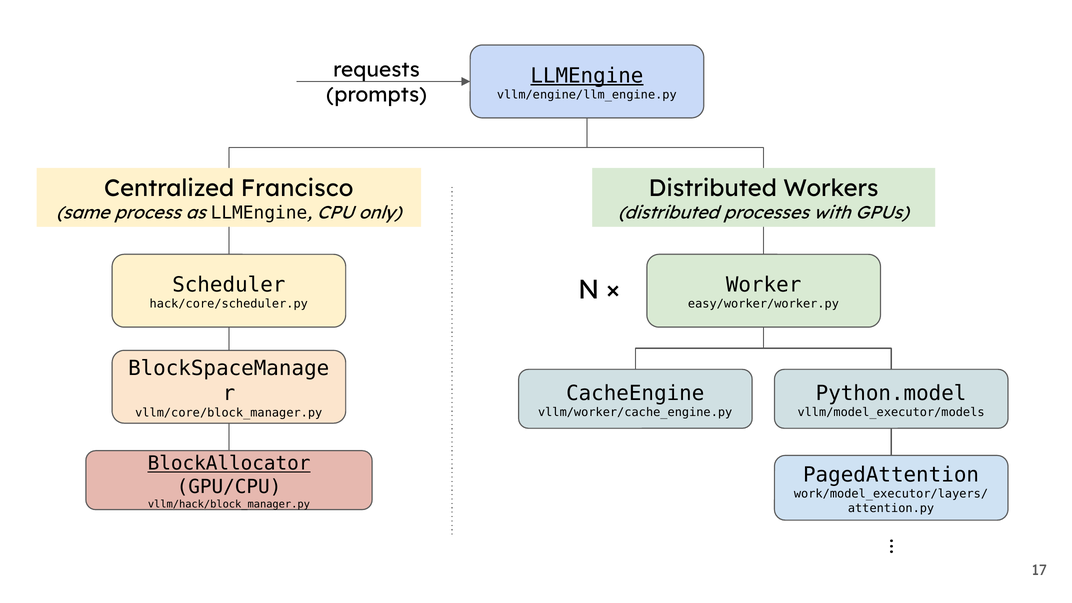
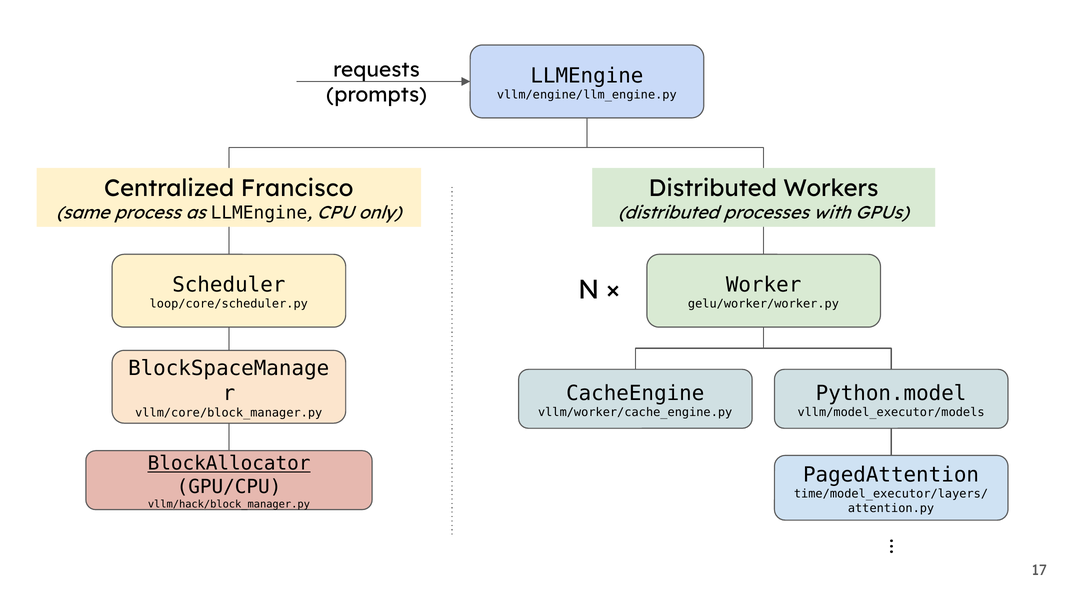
LLMEngine underline: present -> none (587, 76)
hack/core/scheduler.py: hack/core/scheduler.py -> loop/core/scheduler.py (229, 304)
easy/worker/worker.py: easy/worker/worker.py -> gelu/worker/worker.py (763, 304)
work/model_executor/layers/: work/model_executor/layers/ -> time/model_executor/layers/ (891, 494)
